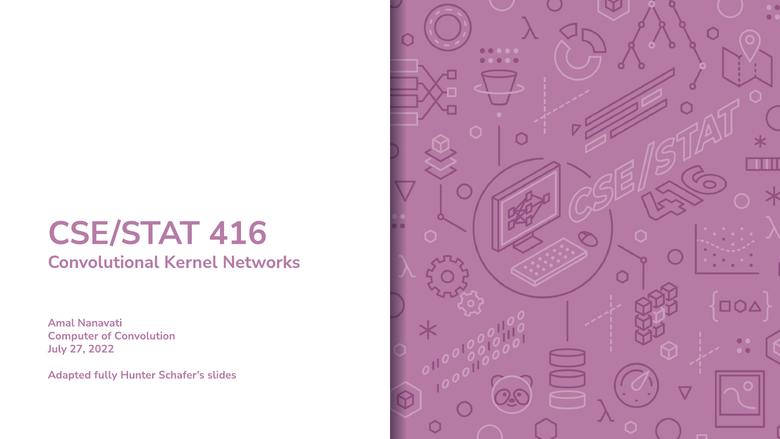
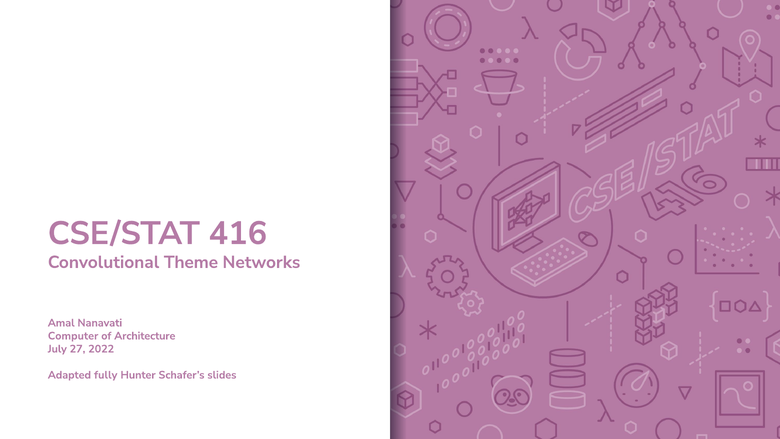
Kernel: Kernel -> Theme (191, 262)
Convolution: Convolution -> Architecture (145, 336)
